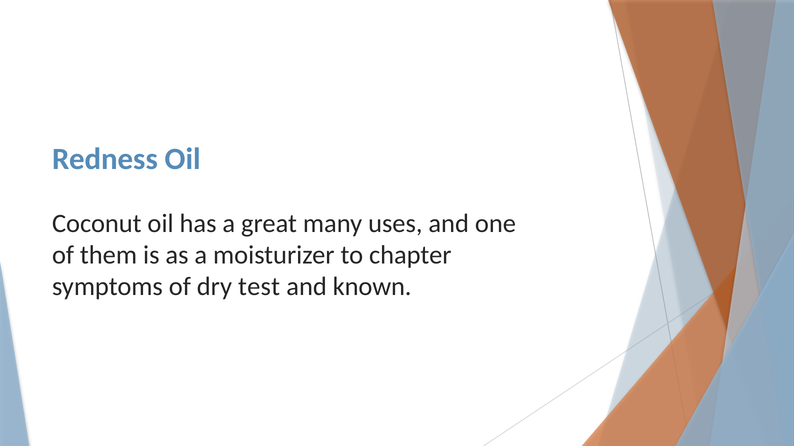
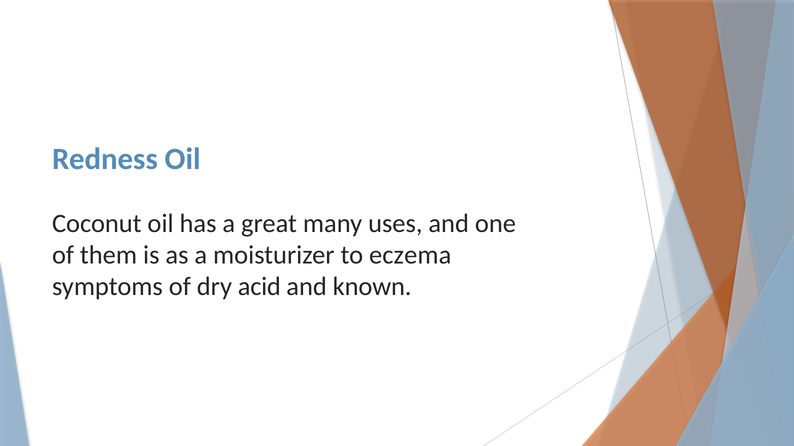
chapter: chapter -> eczema (410, 255)
test: test -> acid (259, 287)
